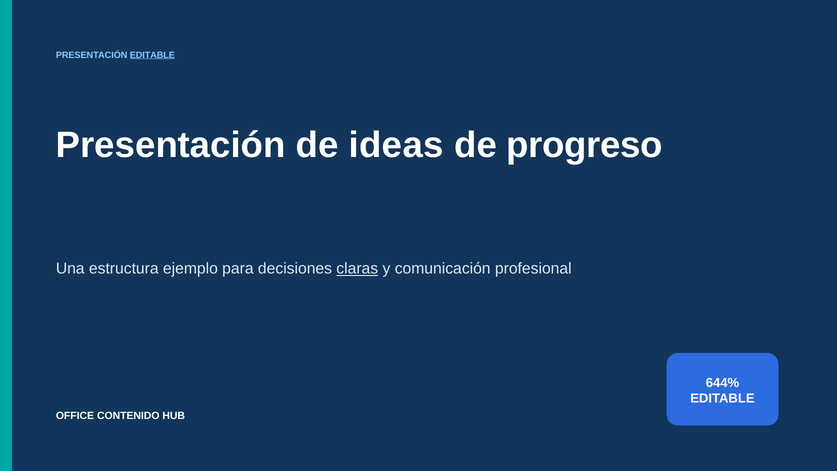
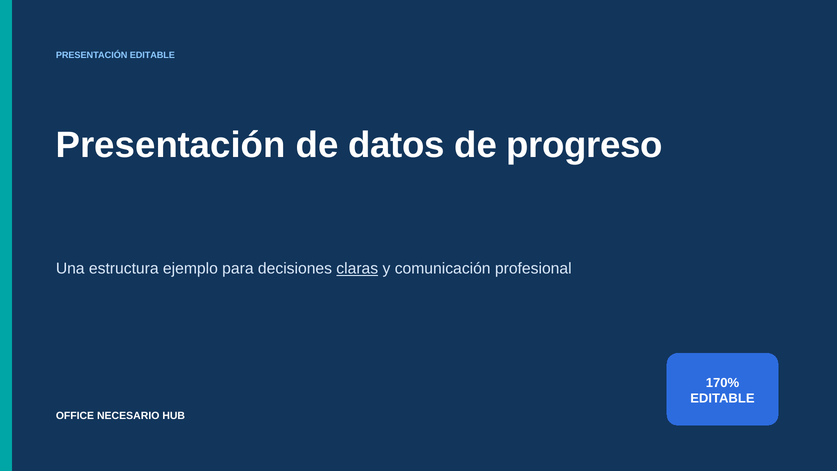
EDITABLE underline: present -> none (152, 55)
ideas: ideas -> datos (396, 145)
644%: 644% -> 170% (723, 383)
CONTENIDO: CONTENIDO -> NECESARIO (128, 416)
